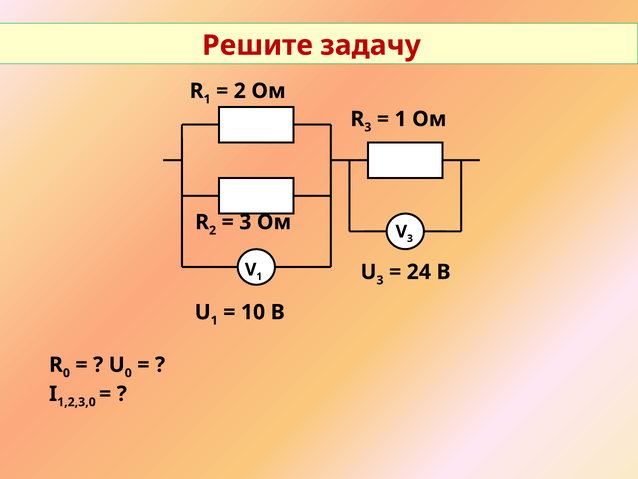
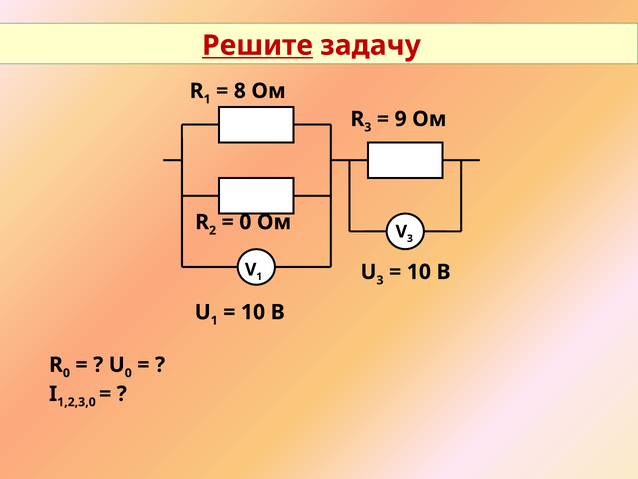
Решите underline: none -> present (257, 45)
2: 2 -> 8 (240, 91)
1: 1 -> 9 (401, 119)
3: 3 -> 0 (245, 222)
24: 24 -> 10 (419, 272)
